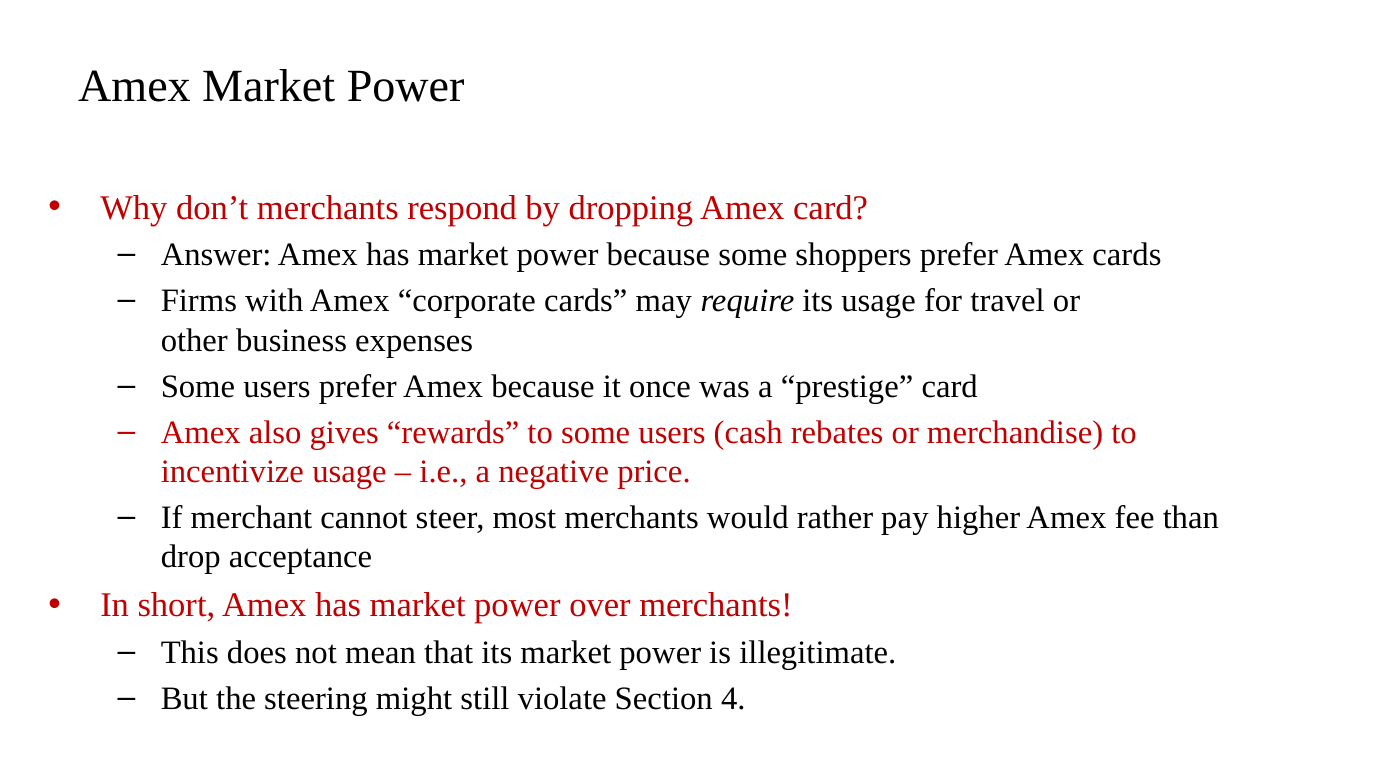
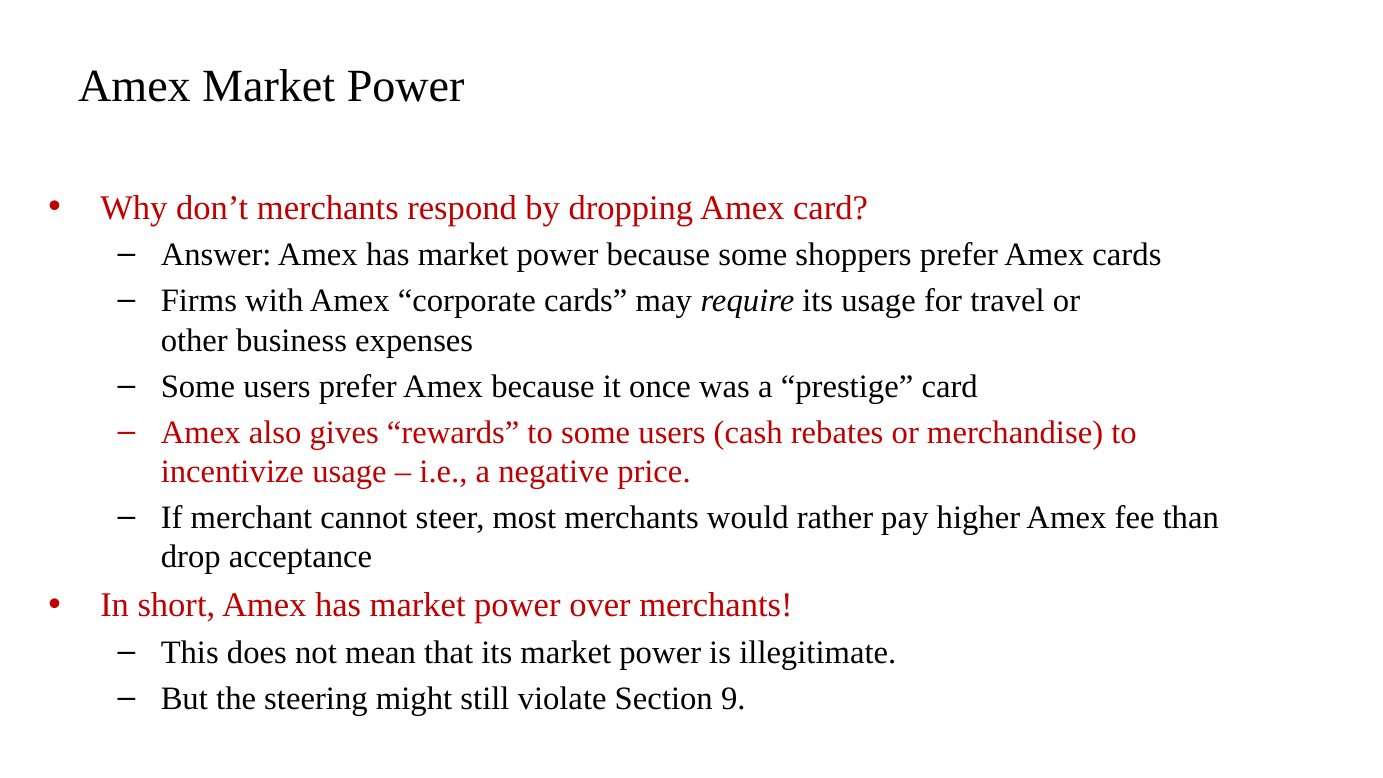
4: 4 -> 9 (733, 698)
